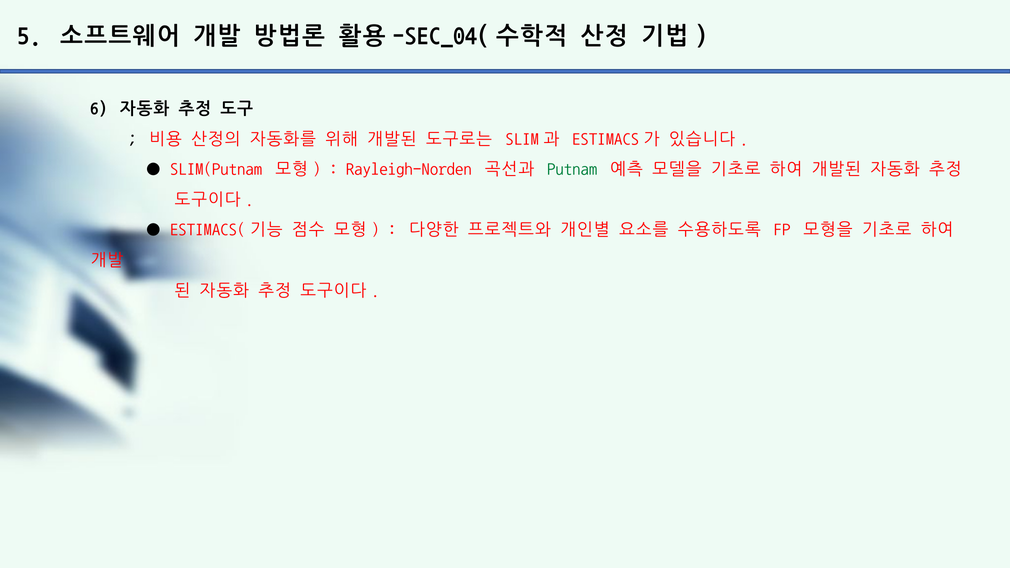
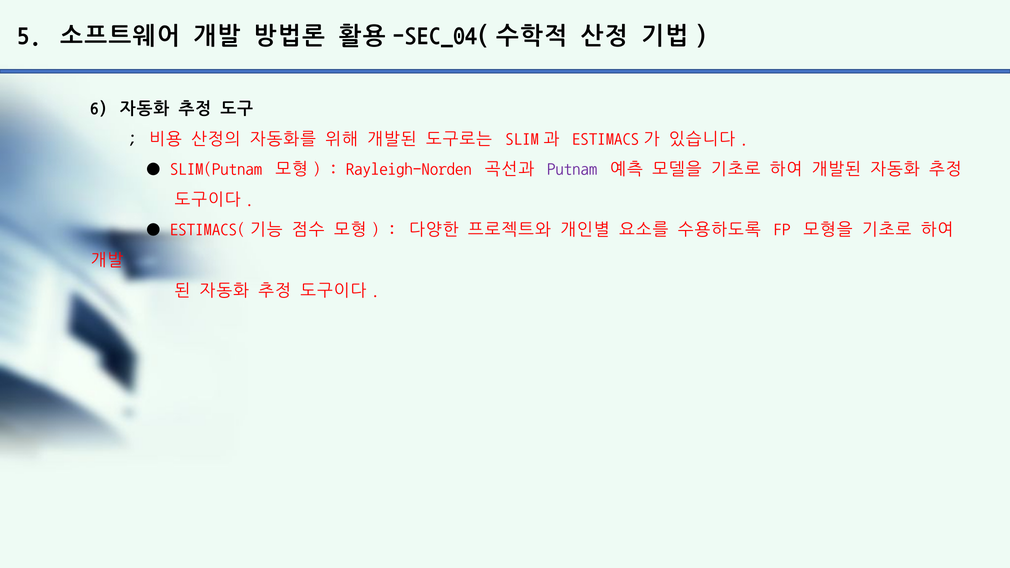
Putnam colour: green -> purple (572, 169)
